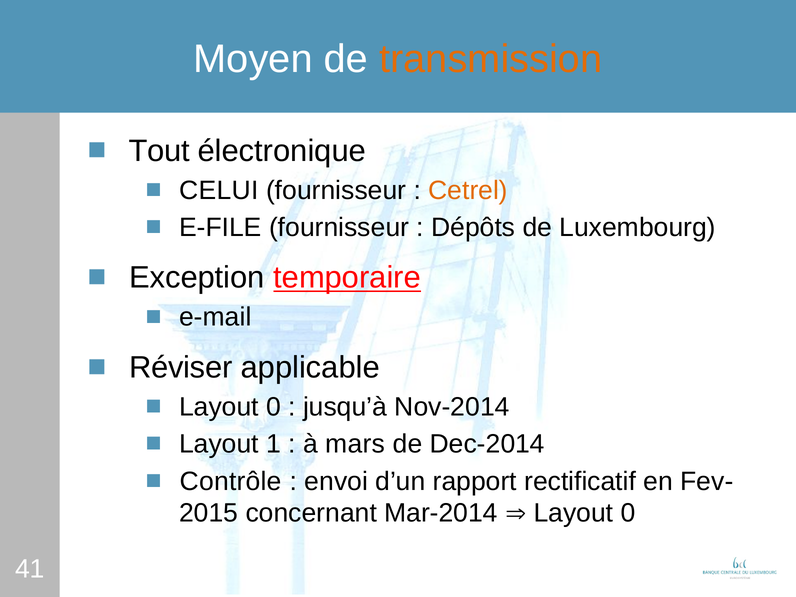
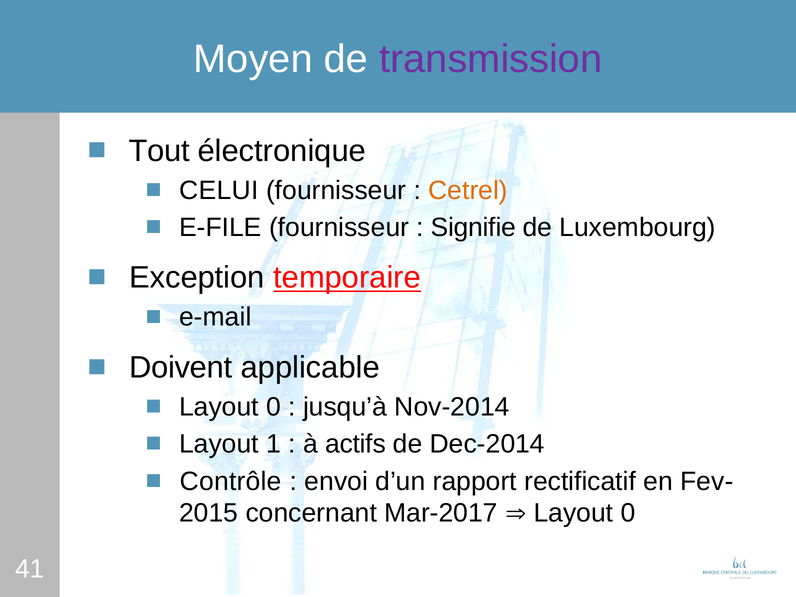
transmission colour: orange -> purple (491, 59)
Dépôts: Dépôts -> Signifie (473, 227)
Réviser: Réviser -> Doivent (181, 368)
mars: mars -> actifs (355, 444)
Mar-2014: Mar-2014 -> Mar-2017 (441, 513)
